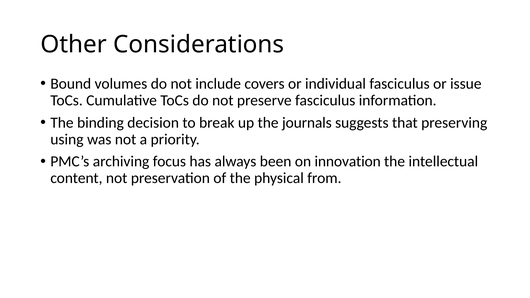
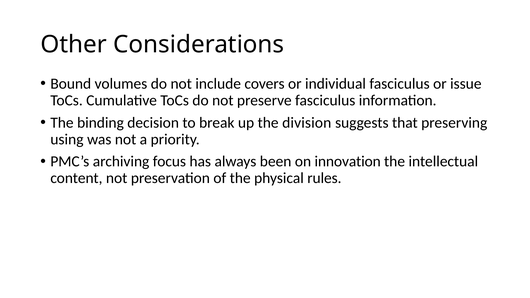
journals: journals -> division (307, 123)
from: from -> rules (324, 178)
